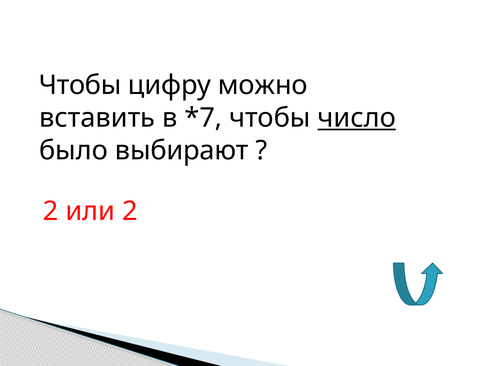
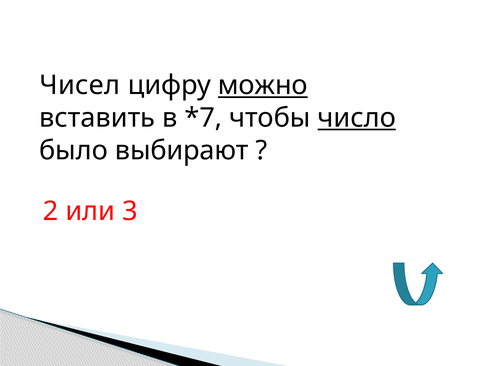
Чтобы: Чтобы -> Чисел (80, 86)
можно underline: none -> present (263, 86)
или 2: 2 -> 3 (130, 212)
